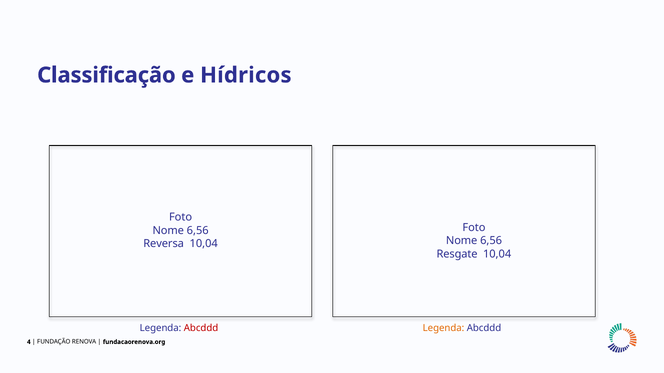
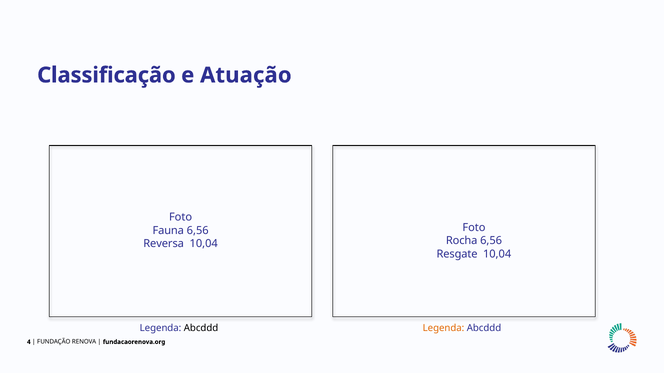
Hídricos: Hídricos -> Atuação (246, 75)
Nome: Nome -> Fauna (168, 231)
Nome: Nome -> Rocha (462, 241)
Abcddd colour: red -> black (201, 328)
